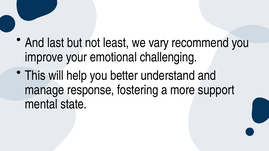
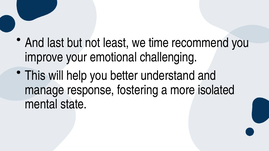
vary: vary -> time (159, 43)
support: support -> isolated (216, 90)
